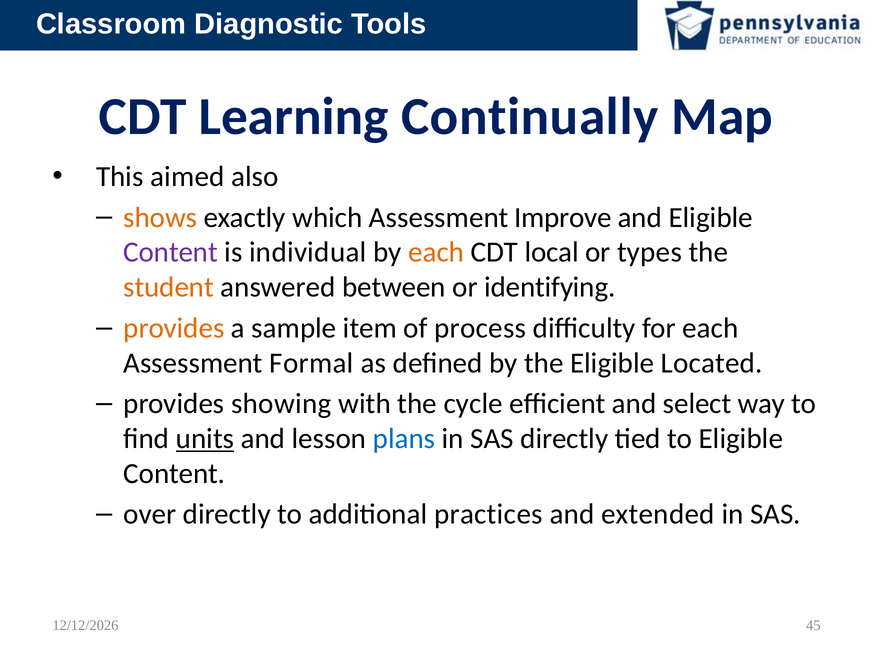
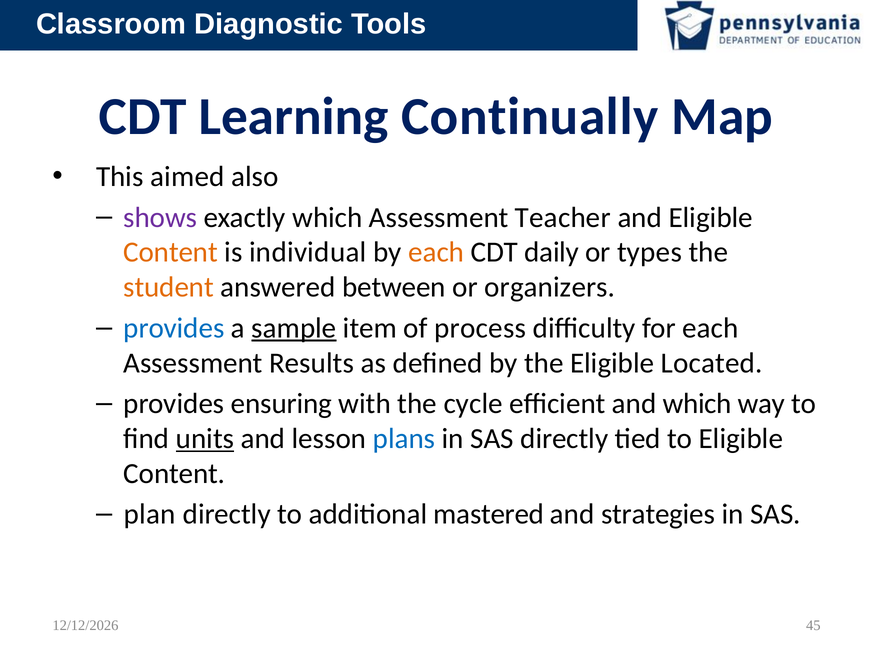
shows colour: orange -> purple (160, 217)
Improve: Improve -> Teacher (563, 217)
Content colour: purple -> orange (171, 252)
local: local -> daily (552, 252)
identifying: identifying -> organizers (550, 287)
provides colour: orange -> blue (174, 328)
sample underline: none -> present (294, 328)
Formal: Formal -> Results (312, 363)
showing: showing -> ensuring (281, 404)
and select: select -> which (697, 404)
over: over -> plan (150, 514)
practices: practices -> mastered (489, 514)
extended: extended -> strategies (658, 514)
